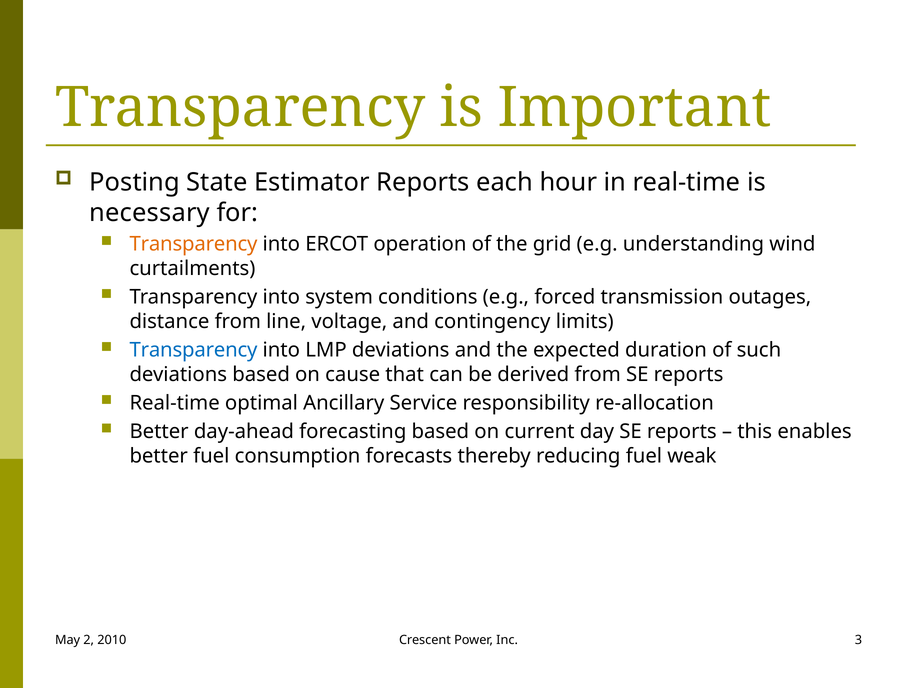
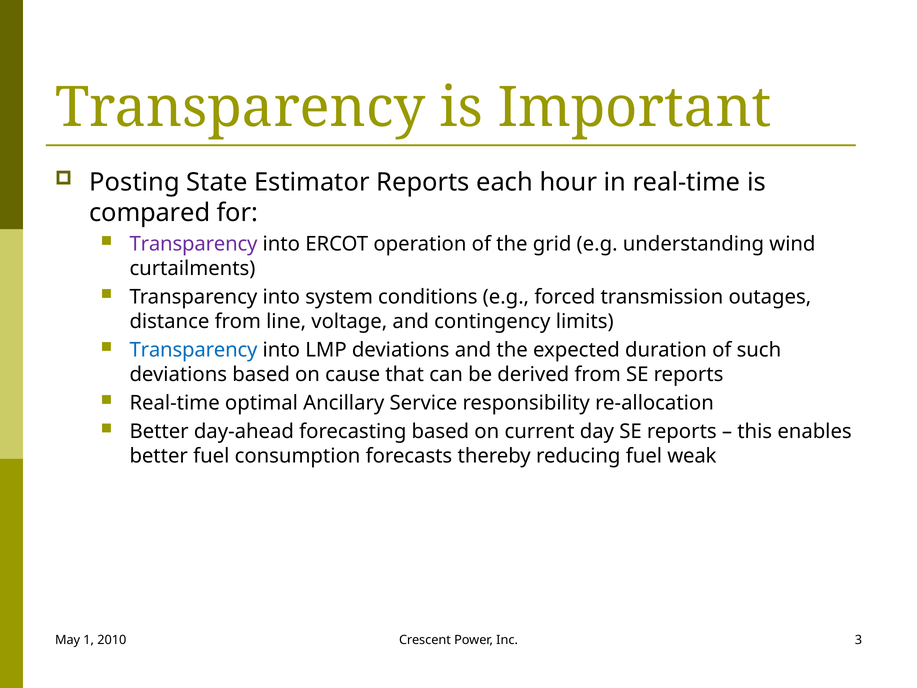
necessary: necessary -> compared (150, 213)
Transparency colour: orange -> purple (194, 244)
2: 2 -> 1 (89, 640)
